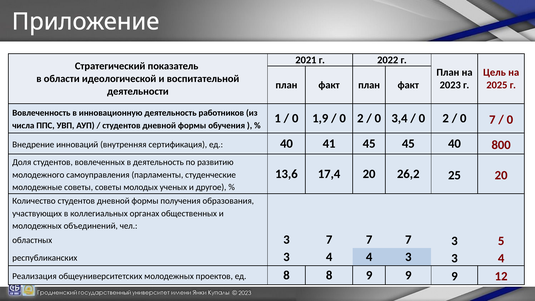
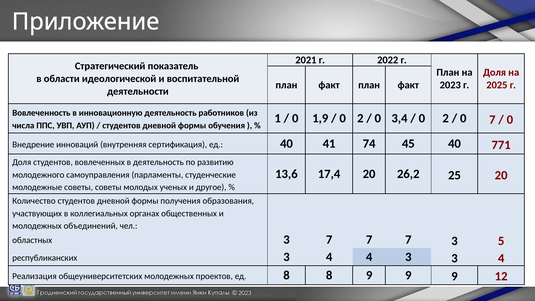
Цель: Цель -> Доля (495, 72)
41 45: 45 -> 74 (369, 144)
800: 800 -> 771 (501, 145)
